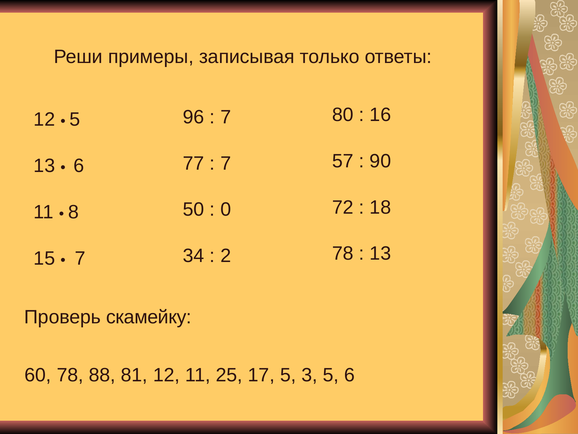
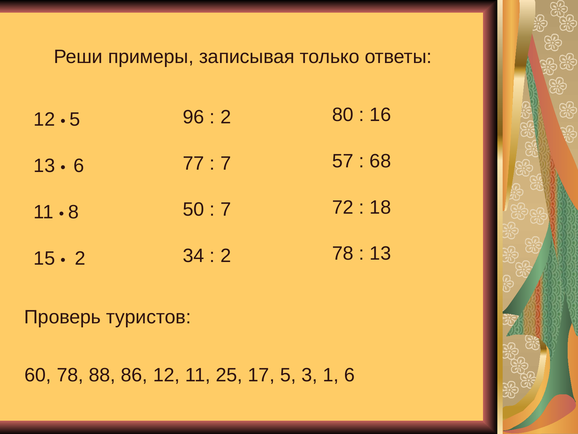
7: 7 -> 2 (226, 117)
90: 90 -> 68 (380, 161)
0: 0 -> 7 (226, 209)
7: 7 -> 2 (80, 258)
скамейку: скамейку -> туристов (149, 317)
81: 81 -> 86 (134, 375)
3 5: 5 -> 1 (331, 375)
